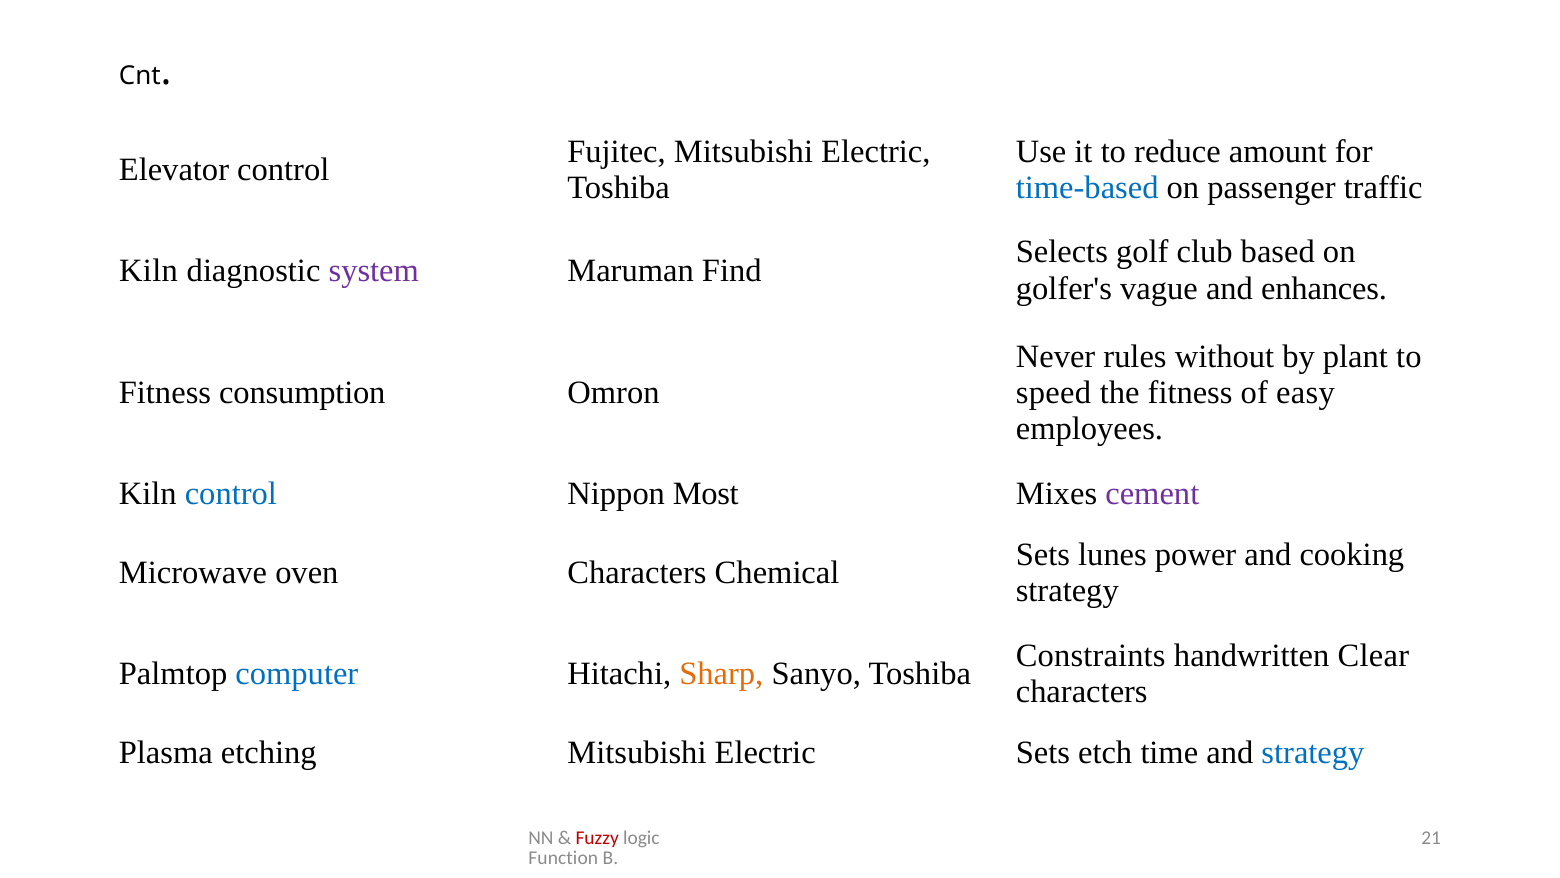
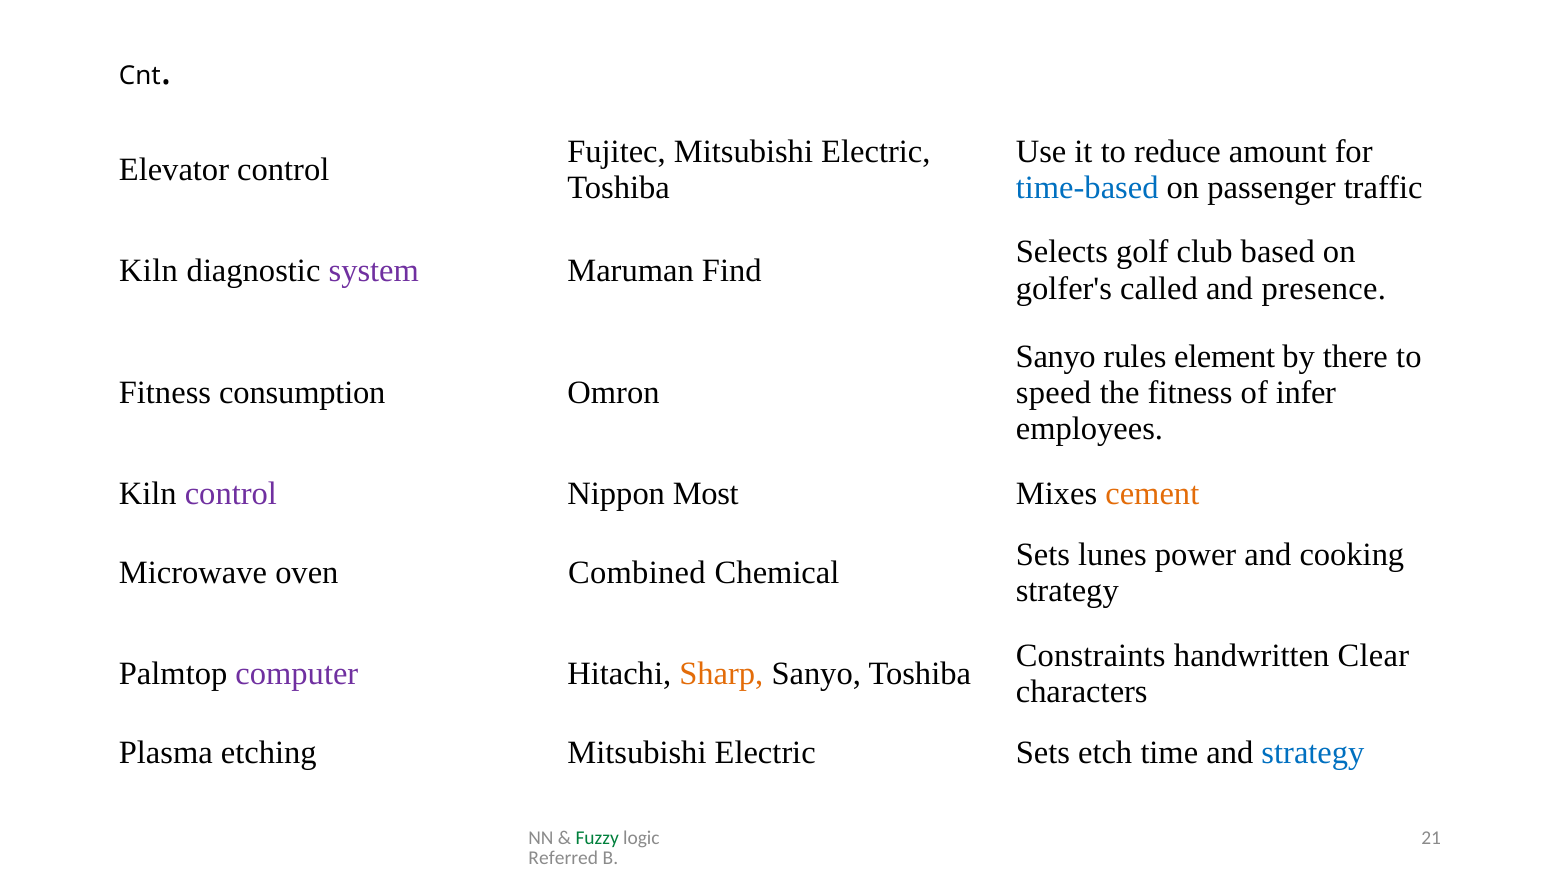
vague: vague -> called (1159, 288)
enhances: enhances -> presence (1324, 288)
Never: Never -> Sanyo (1056, 357)
without: without -> element (1225, 357)
plant: plant -> there (1355, 357)
easy: easy -> infer (1306, 393)
control colour: blue -> purple (231, 494)
cement colour: purple -> orange (1152, 494)
oven Characters: Characters -> Combined (637, 573)
computer colour: blue -> purple (297, 673)
Fuzzy colour: red -> green (597, 838)
Function: Function -> Referred (563, 857)
